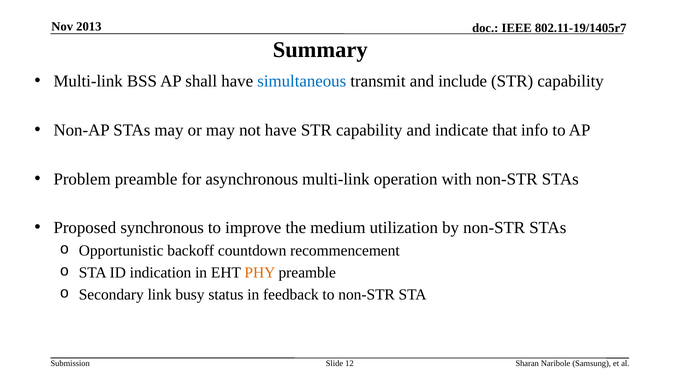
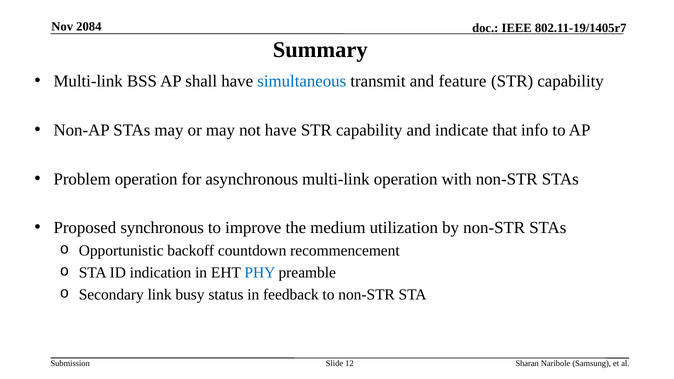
2013: 2013 -> 2084 (89, 27)
include: include -> feature (463, 81)
Problem preamble: preamble -> operation (146, 179)
PHY colour: orange -> blue (260, 273)
